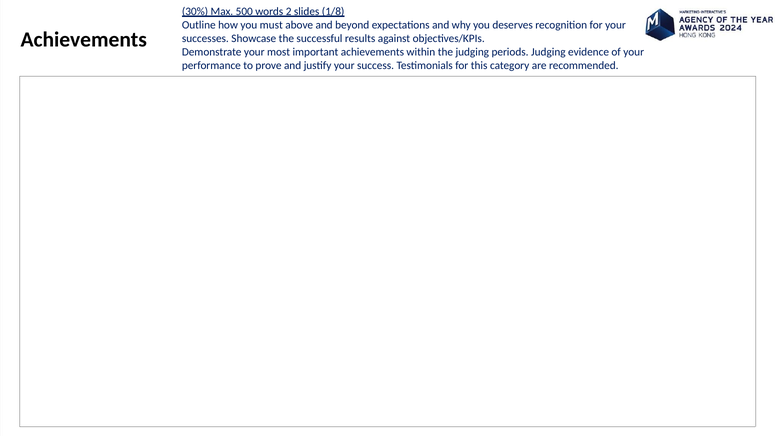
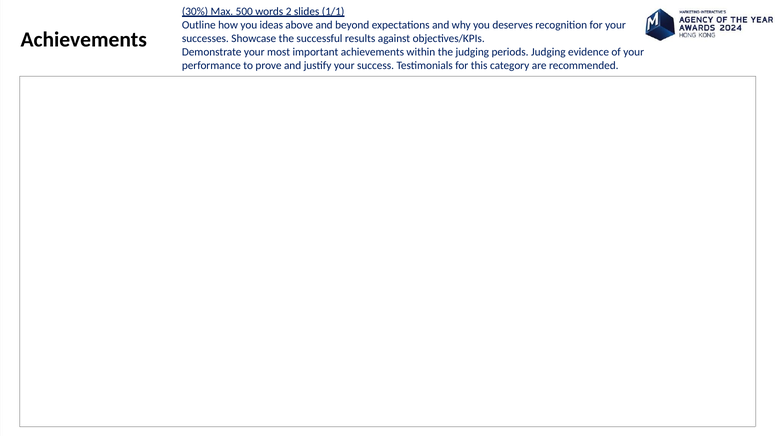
1/8: 1/8 -> 1/1 (333, 11)
must: must -> ideas (271, 25)
